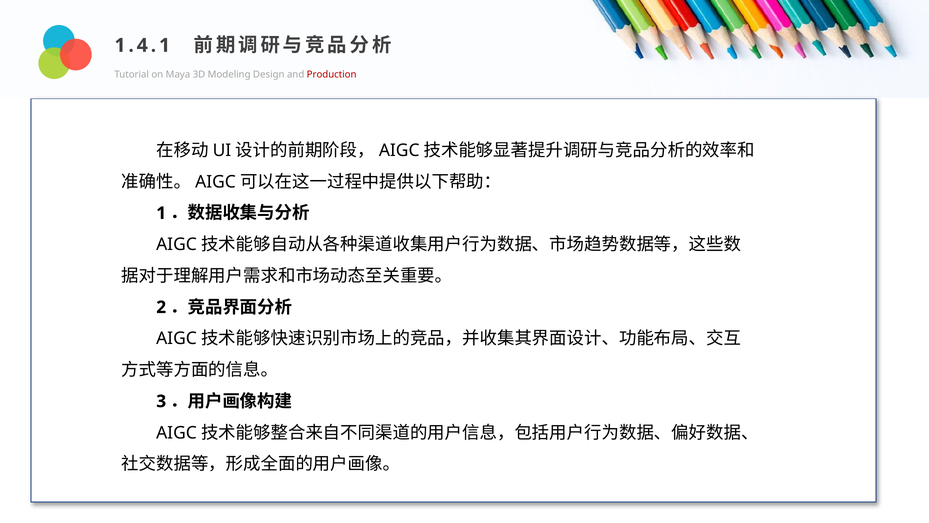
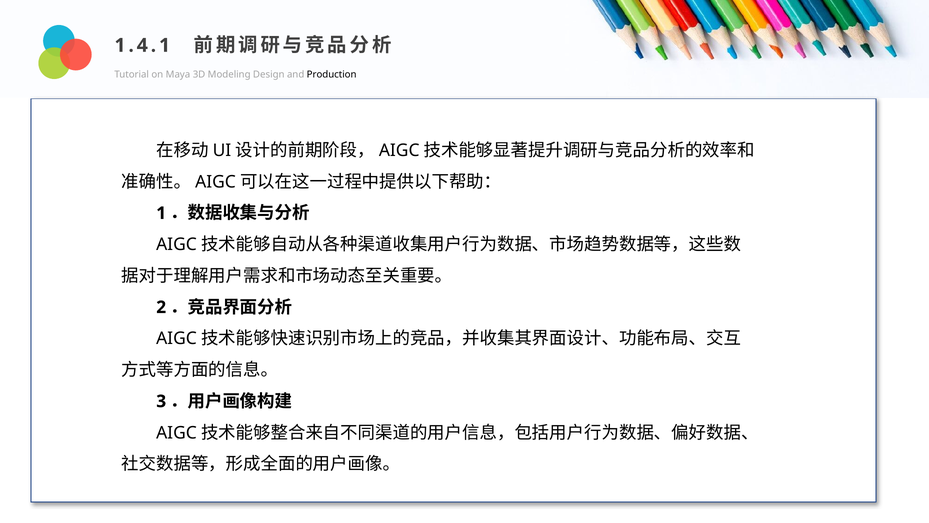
Production colour: red -> black (332, 75)
